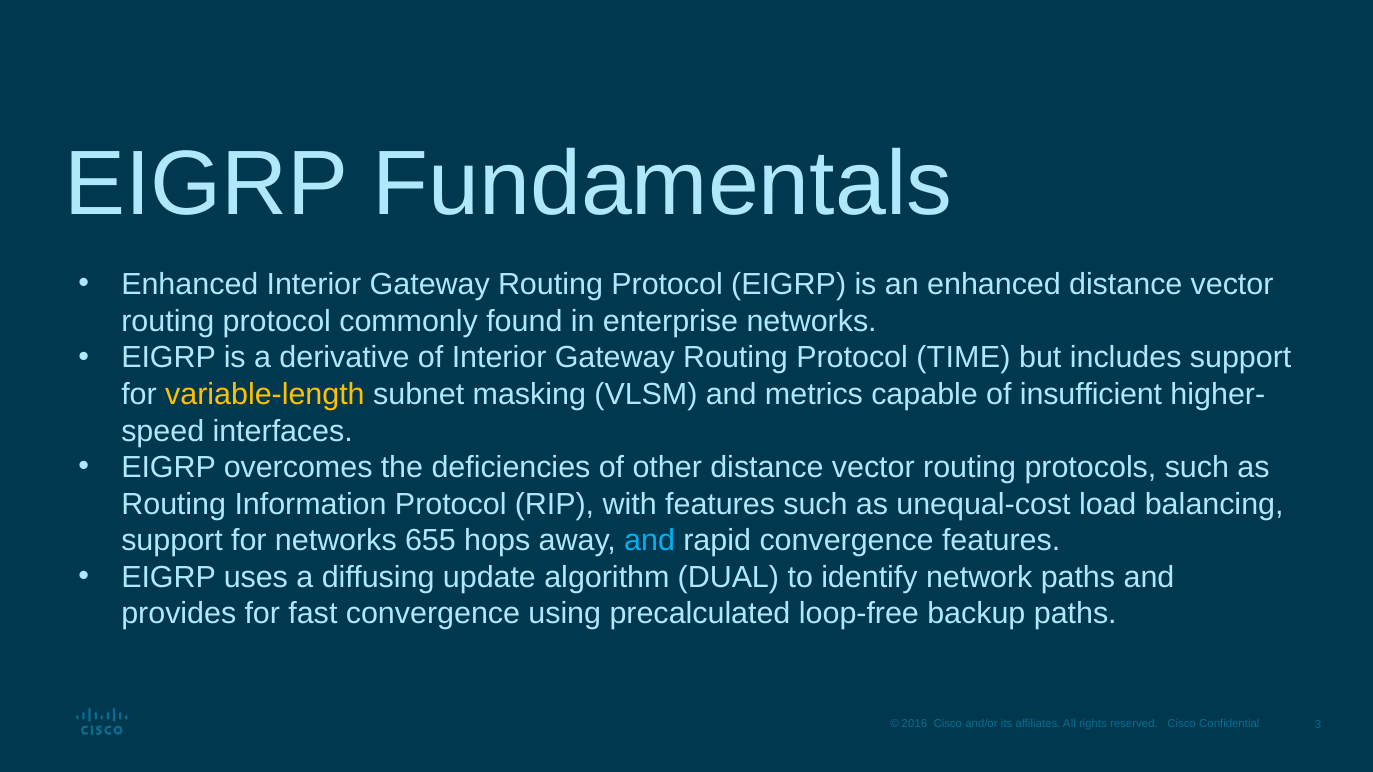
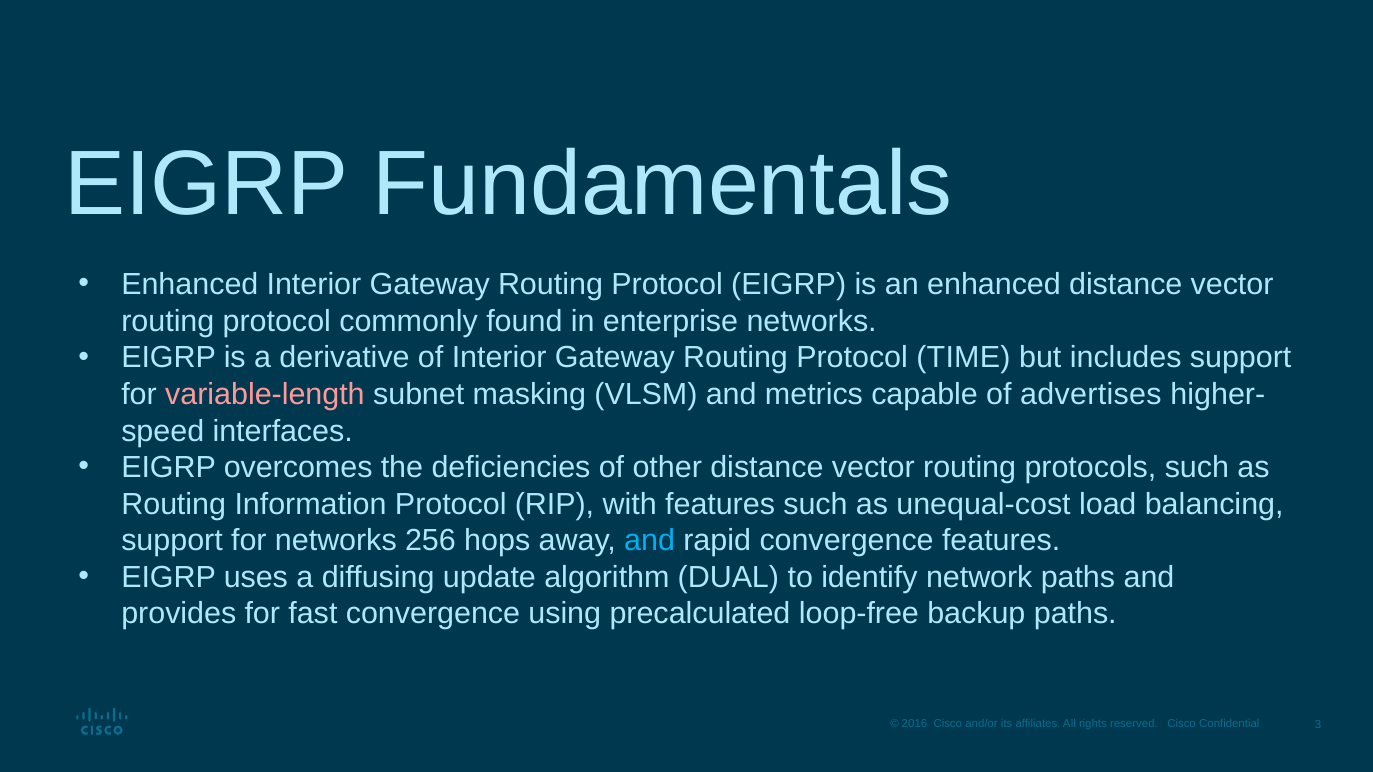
variable-length colour: yellow -> pink (265, 395)
insufficient: insufficient -> advertises (1091, 395)
655: 655 -> 256 (430, 541)
